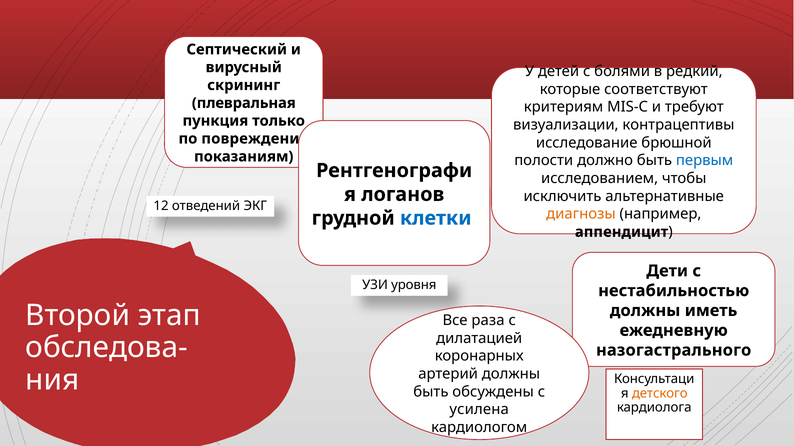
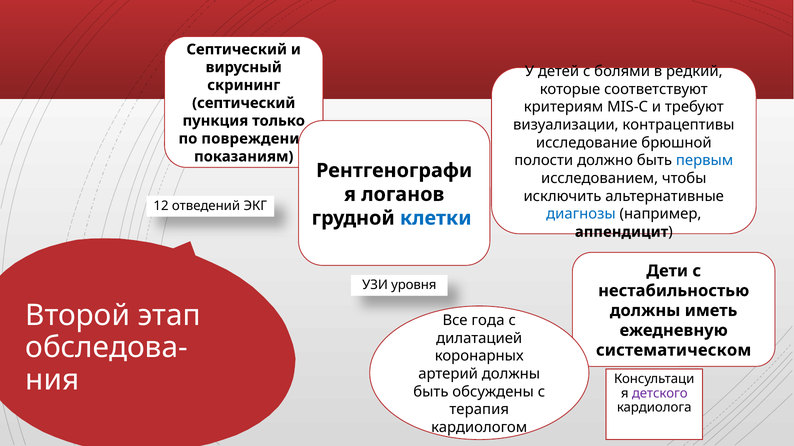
плевральная: плевральная -> септический (244, 103)
диагнозы colour: orange -> blue (581, 214)
раза: раза -> года (488, 321)
назогастрального: назогастрального -> систематическом (674, 351)
детского colour: orange -> purple (660, 394)
усилена: усилена -> терапия (479, 410)
